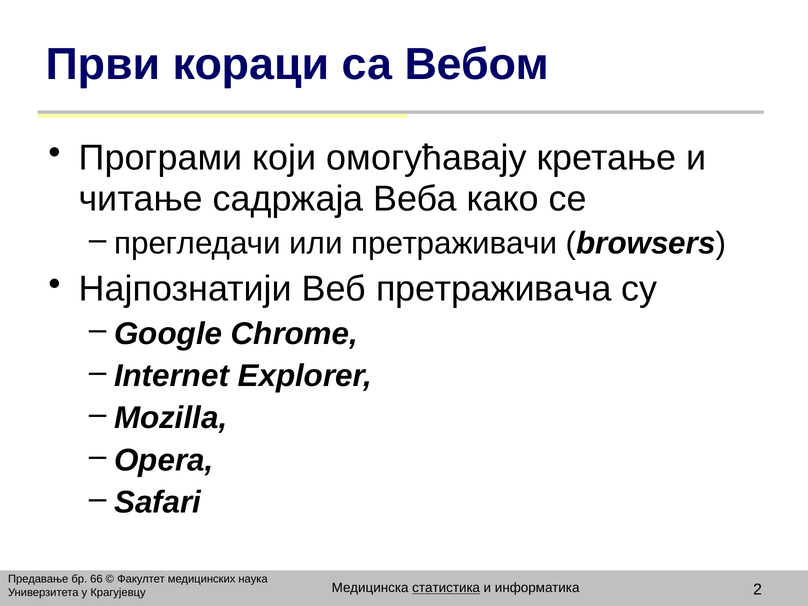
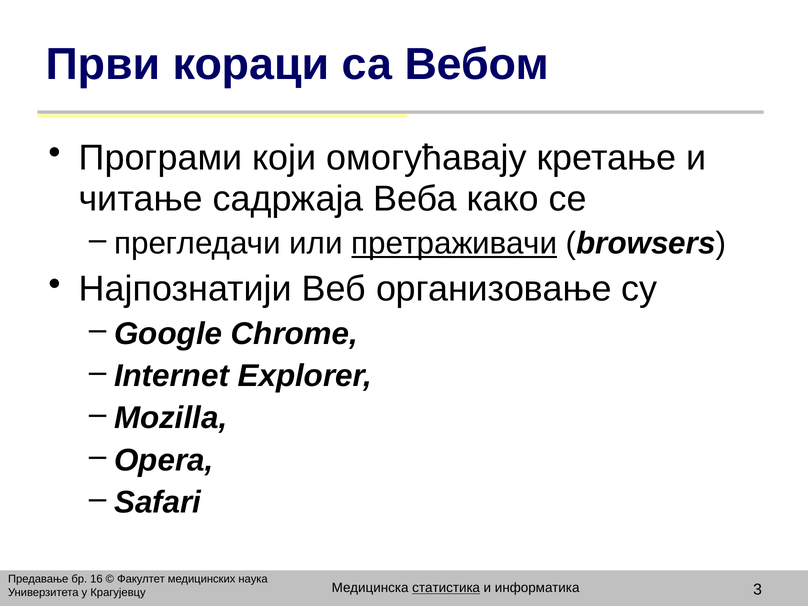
претраживачи underline: none -> present (454, 243)
претраживача: претраживача -> организовање (494, 289)
66: 66 -> 16 (96, 579)
2: 2 -> 3 (758, 589)
